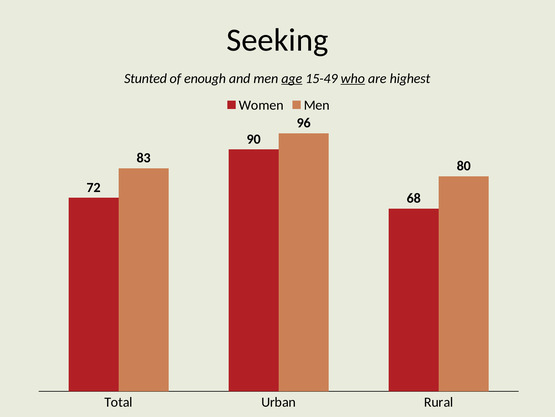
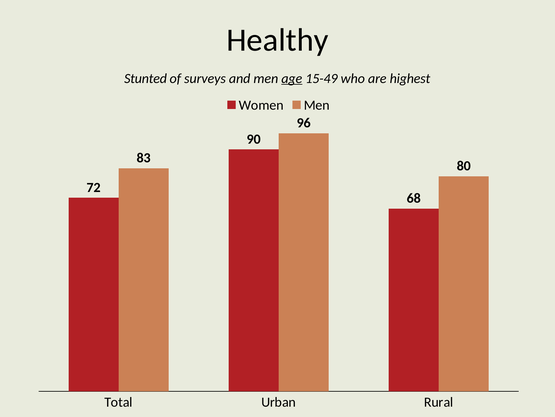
Seeking: Seeking -> Healthy (277, 40)
enough: enough -> surveys (205, 78)
who underline: present -> none (353, 78)
